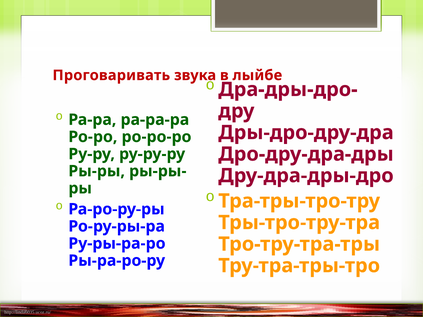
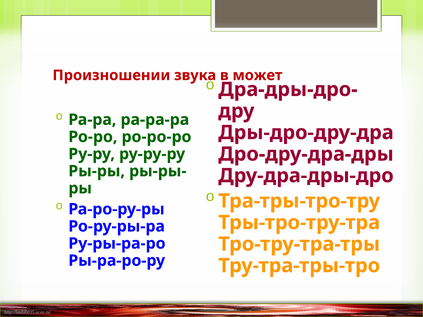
Проговаривать: Проговаривать -> Произношении (111, 75)
лыйбе: лыйбе -> может (257, 75)
